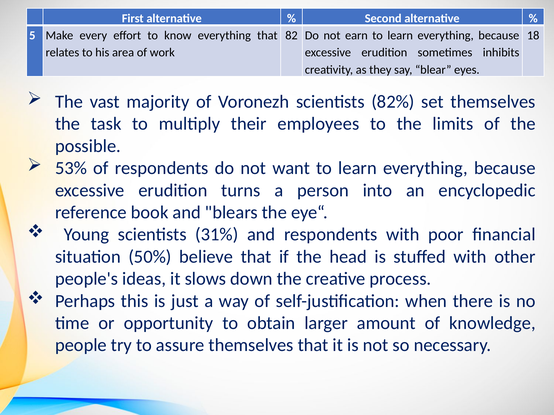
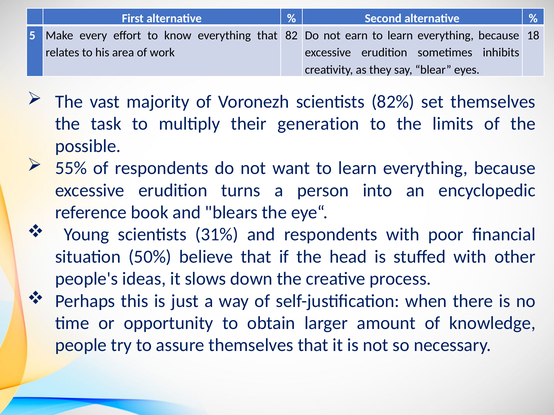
employees: employees -> generation (318, 124)
53%: 53% -> 55% (71, 168)
